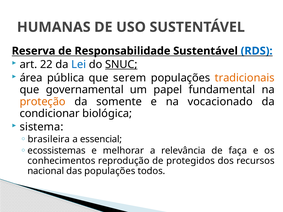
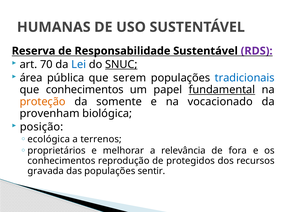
RDS colour: blue -> purple (257, 51)
22: 22 -> 70 (46, 64)
tradicionais colour: orange -> blue (245, 78)
que governamental: governamental -> conhecimentos (85, 90)
fundamental underline: none -> present (222, 90)
condicionar: condicionar -> provenham (50, 114)
sistema: sistema -> posição (42, 127)
brasileira: brasileira -> ecológica (49, 139)
essencial: essencial -> terrenos (101, 139)
ecossistemas: ecossistemas -> proprietários (57, 151)
faça: faça -> fora (238, 151)
nacional: nacional -> gravada (46, 171)
todos: todos -> sentir (152, 171)
